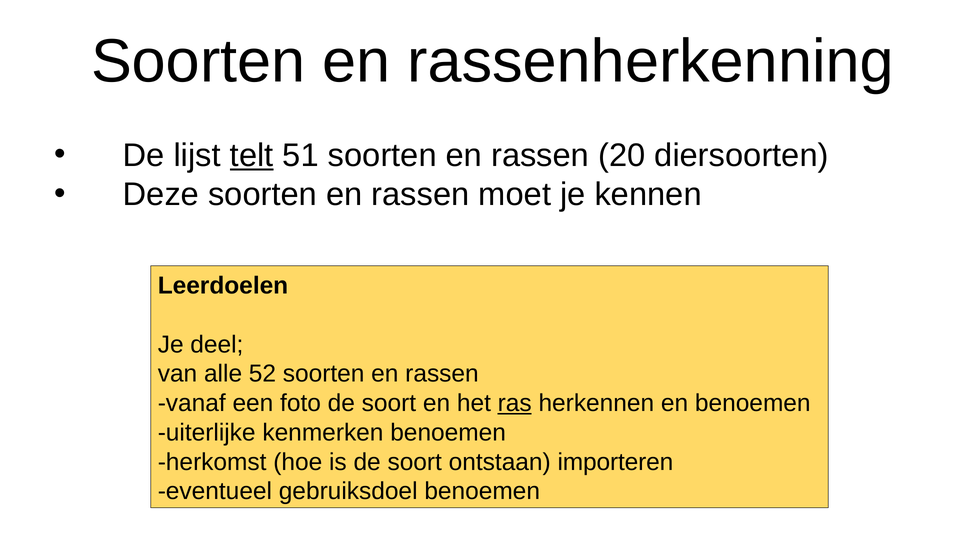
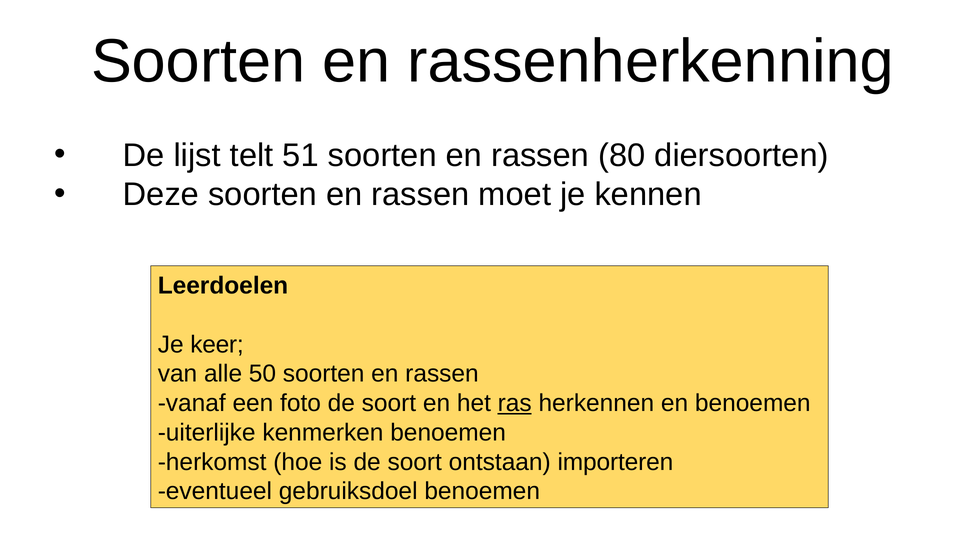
telt underline: present -> none (252, 155)
20: 20 -> 80 (622, 155)
deel: deel -> keer (217, 344)
52: 52 -> 50 (262, 374)
